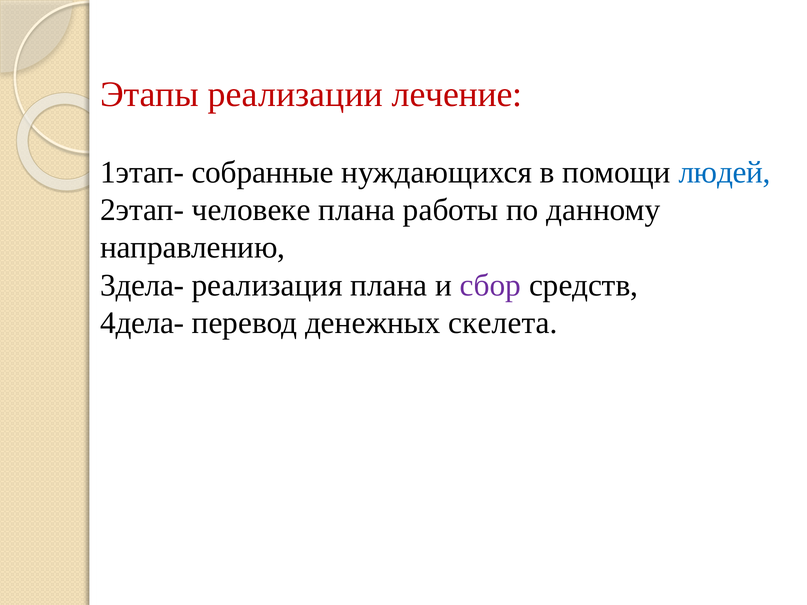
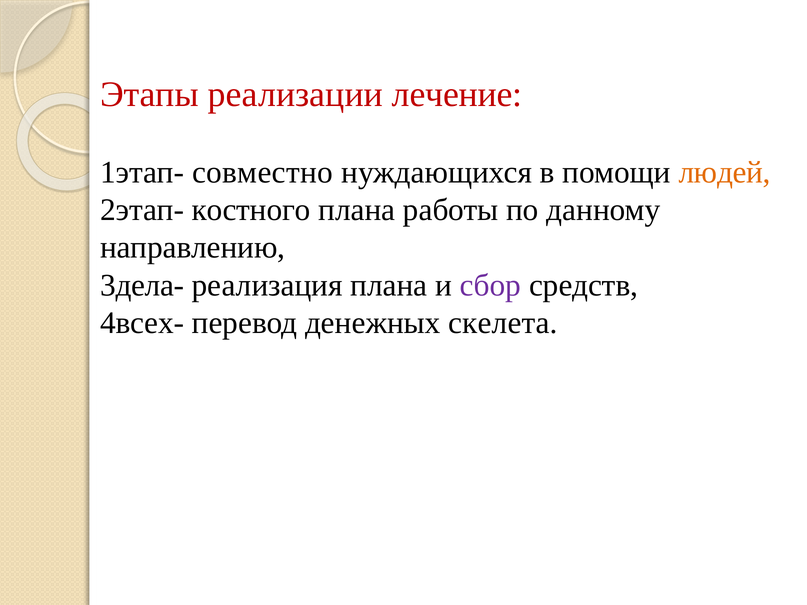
собранные: собранные -> совместно (262, 172)
людей colour: blue -> orange (725, 172)
человеке: человеке -> костного (251, 210)
4дела-: 4дела- -> 4всех- (142, 323)
